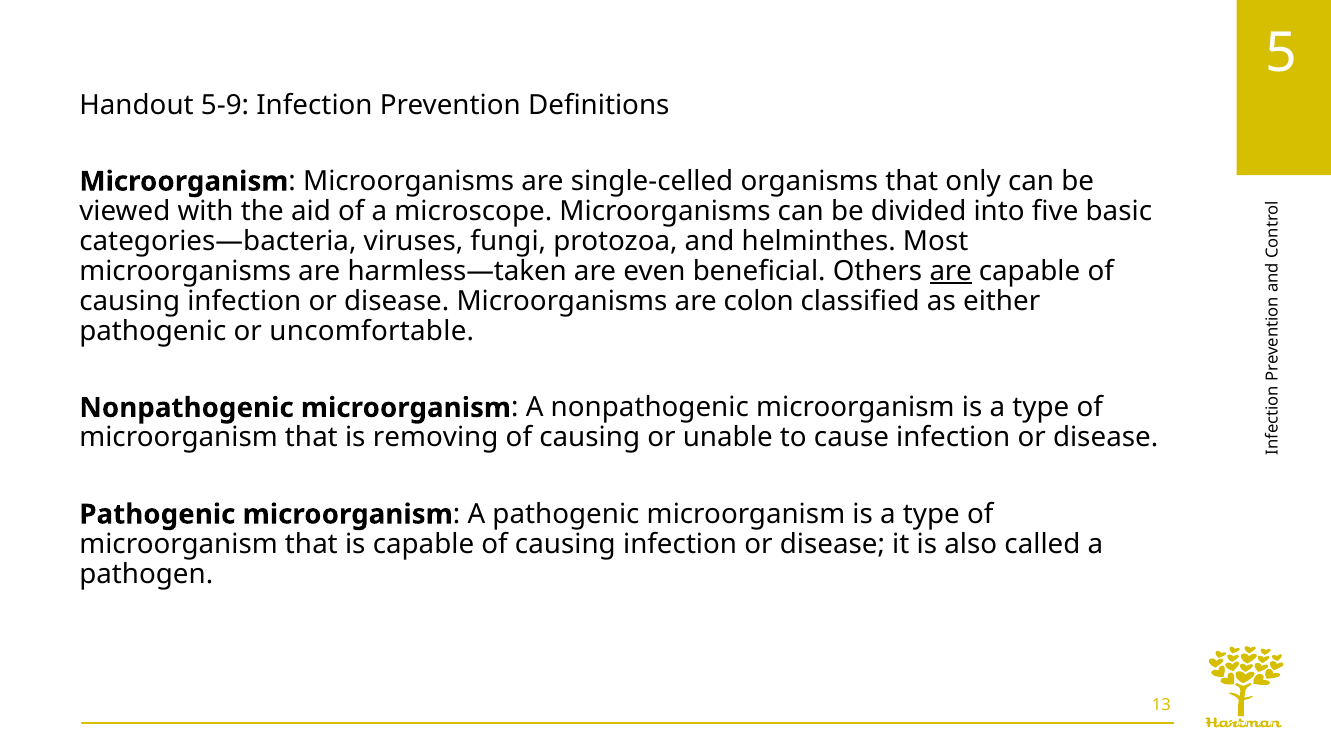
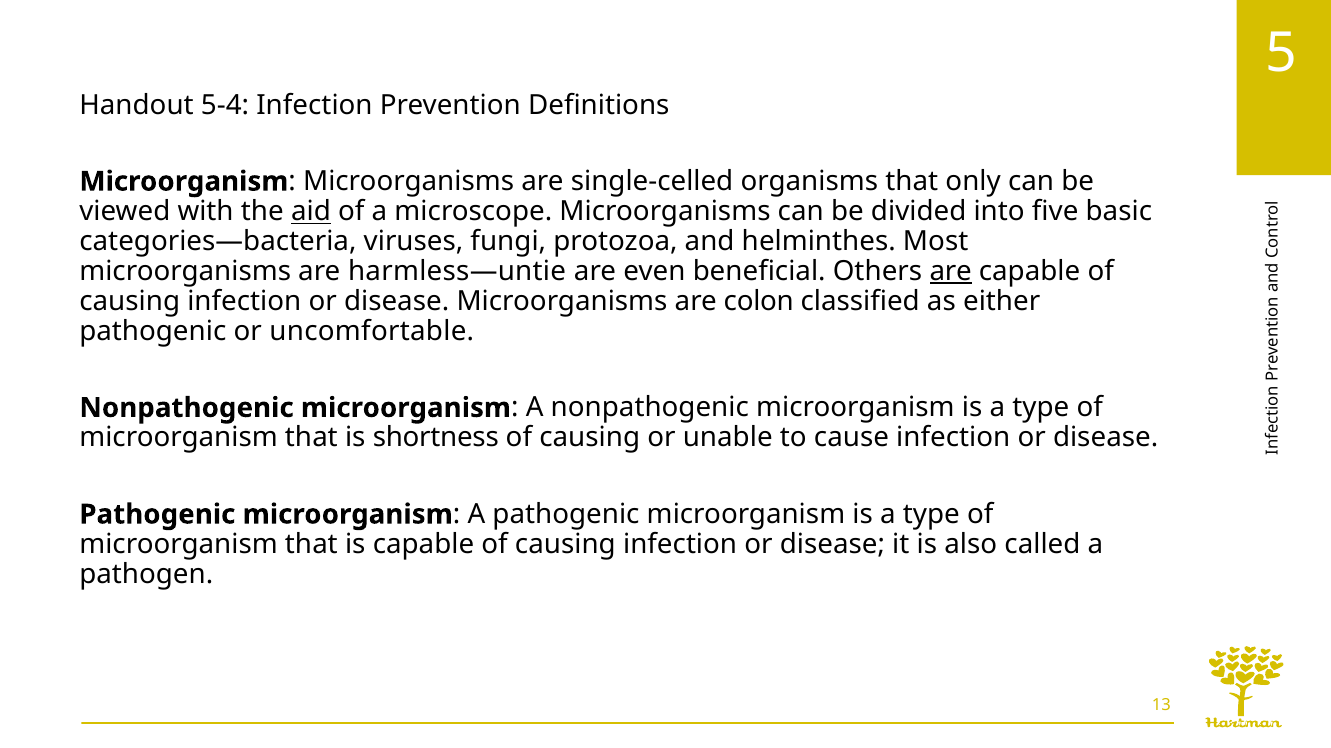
5-9: 5-9 -> 5-4 (225, 105)
aid underline: none -> present (311, 212)
harmless—taken: harmless—taken -> harmless—untie (457, 272)
removing: removing -> shortness (436, 438)
